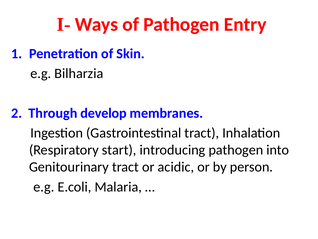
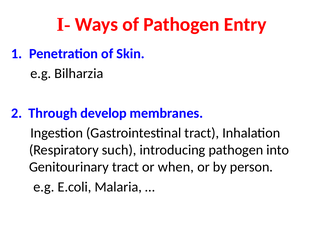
start: start -> such (119, 150)
acidic: acidic -> when (176, 167)
